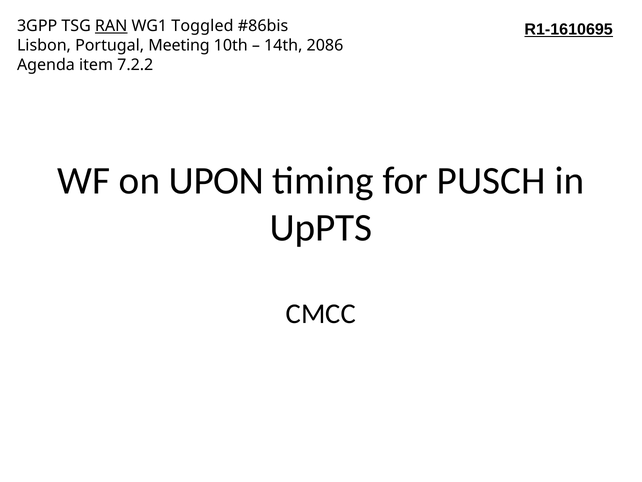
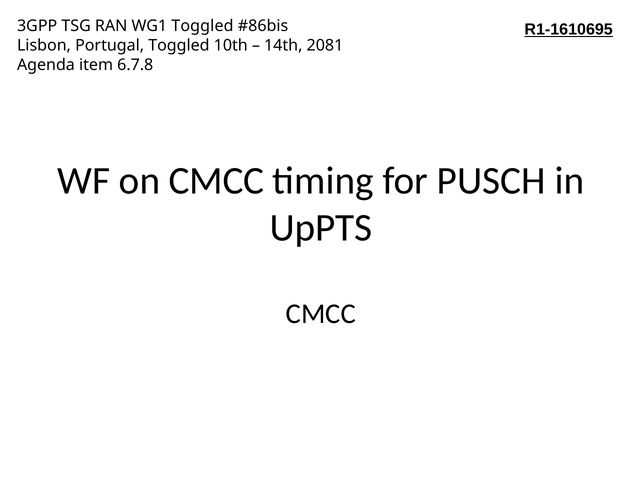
RAN underline: present -> none (111, 26)
Portugal Meeting: Meeting -> Toggled (179, 45)
2086: 2086 -> 2081 (325, 45)
7.2.2: 7.2.2 -> 6.7.8 (135, 65)
on UPON: UPON -> CMCC (216, 180)
